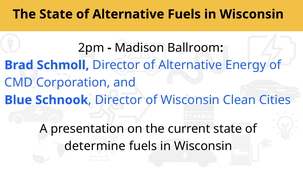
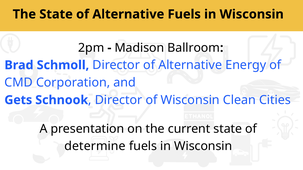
Blue: Blue -> Gets (18, 100)
